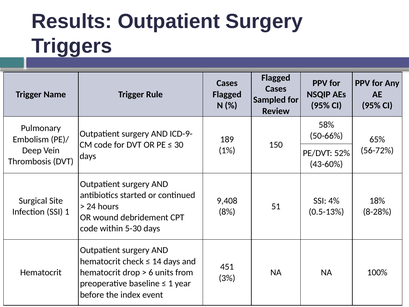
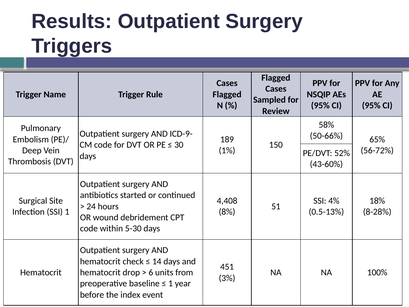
9,408: 9,408 -> 4,408 (227, 201)
